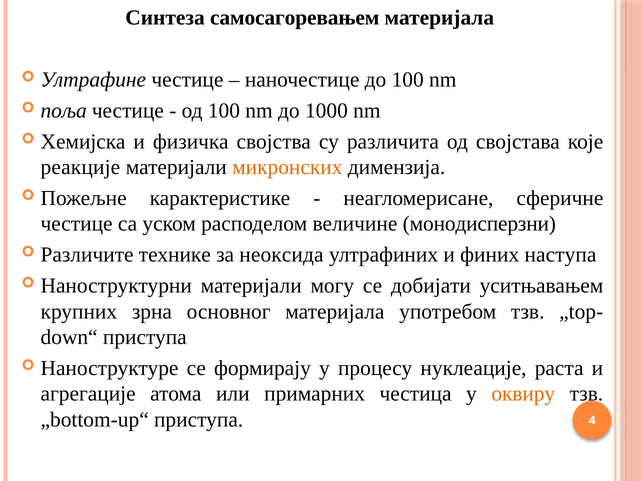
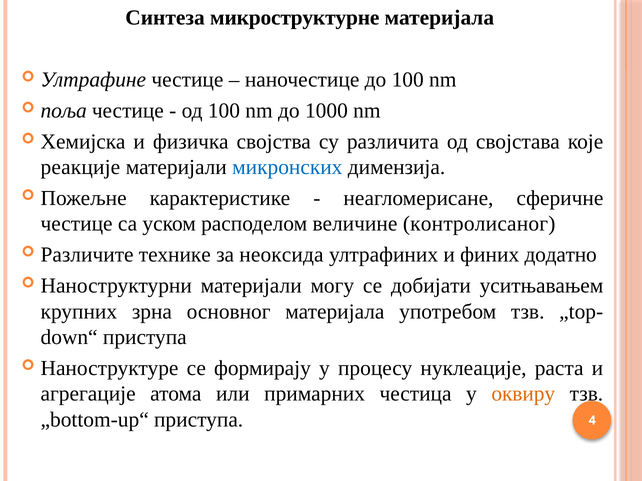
самосагоревањем: самосагоревањем -> микроструктурне (295, 18)
микронских colour: orange -> blue (287, 167)
монодисперзни: монодисперзни -> контролисаног (479, 224)
наступа: наступа -> додатно (561, 255)
